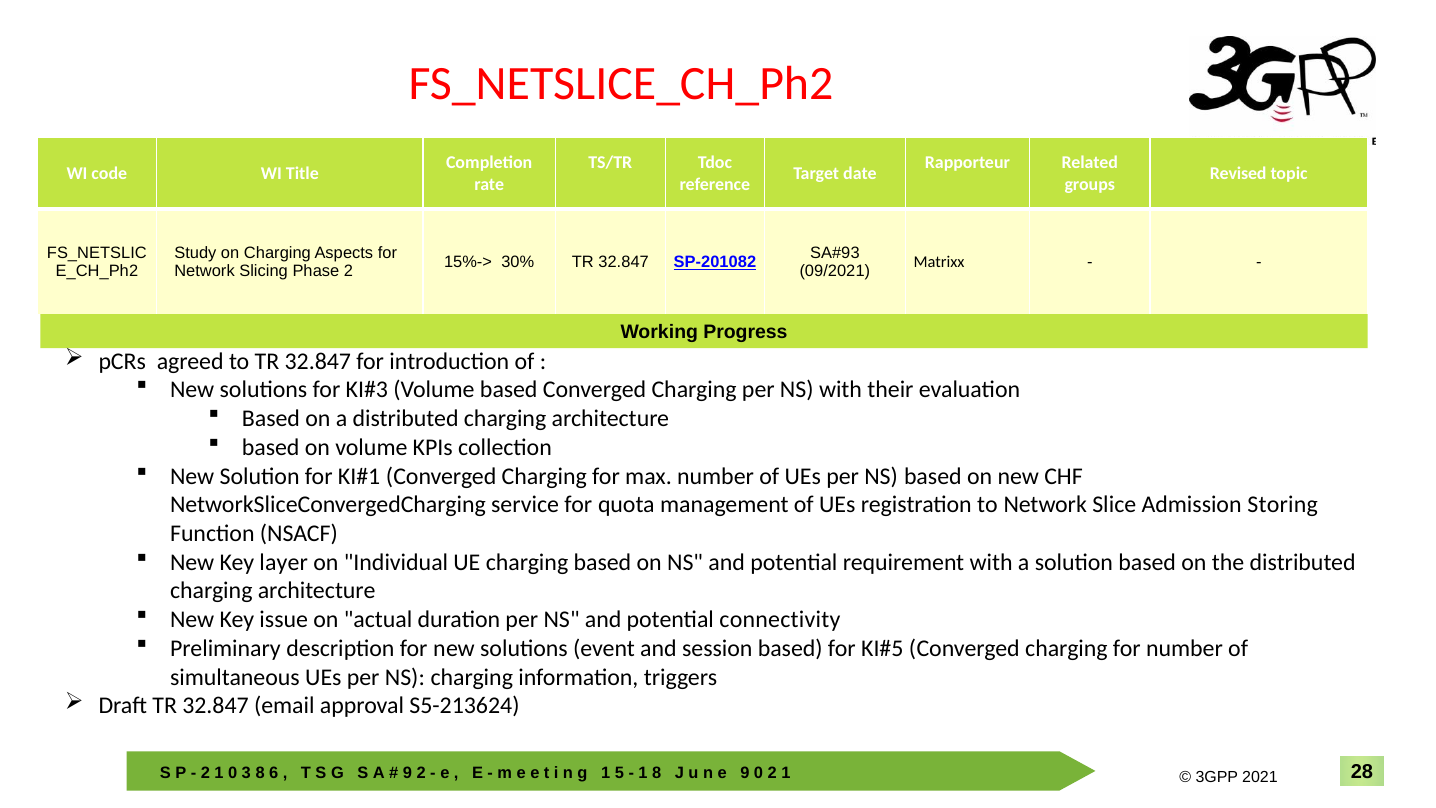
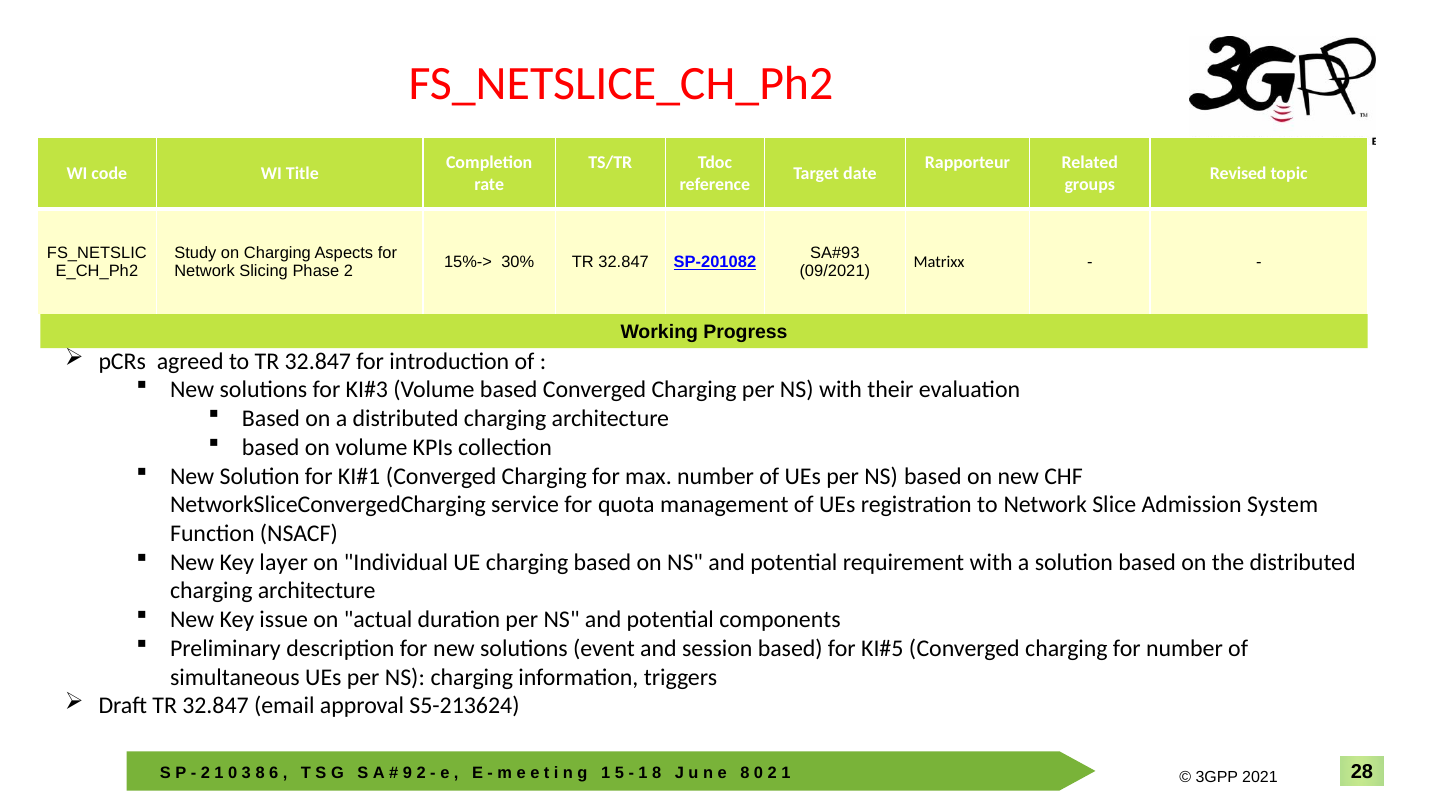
Storing: Storing -> System (1283, 505)
connectivity: connectivity -> components (780, 620)
9: 9 -> 8 (745, 772)
